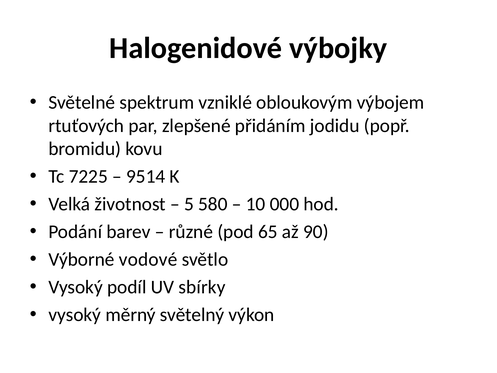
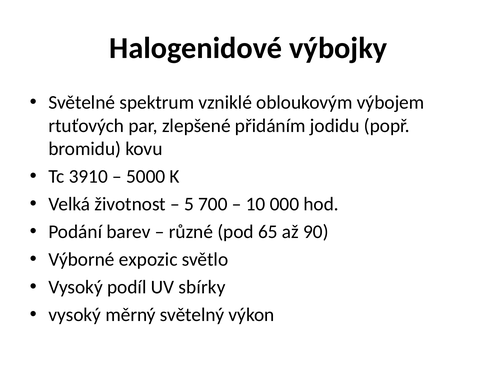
7225: 7225 -> 3910 (88, 176)
9514: 9514 -> 5000 (146, 176)
580: 580 -> 700 (213, 204)
vodové: vodové -> expozic (148, 259)
